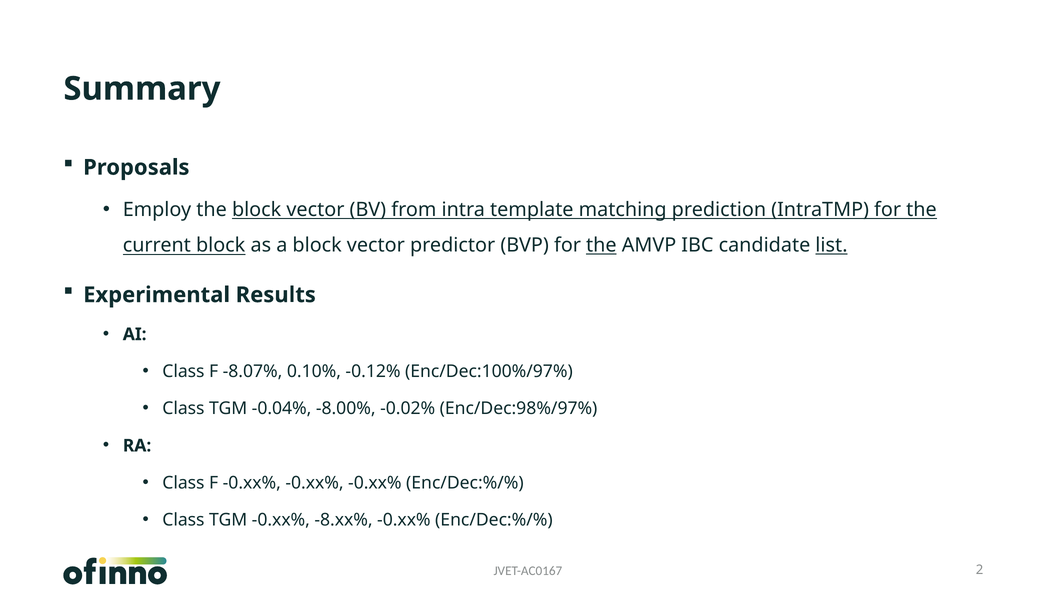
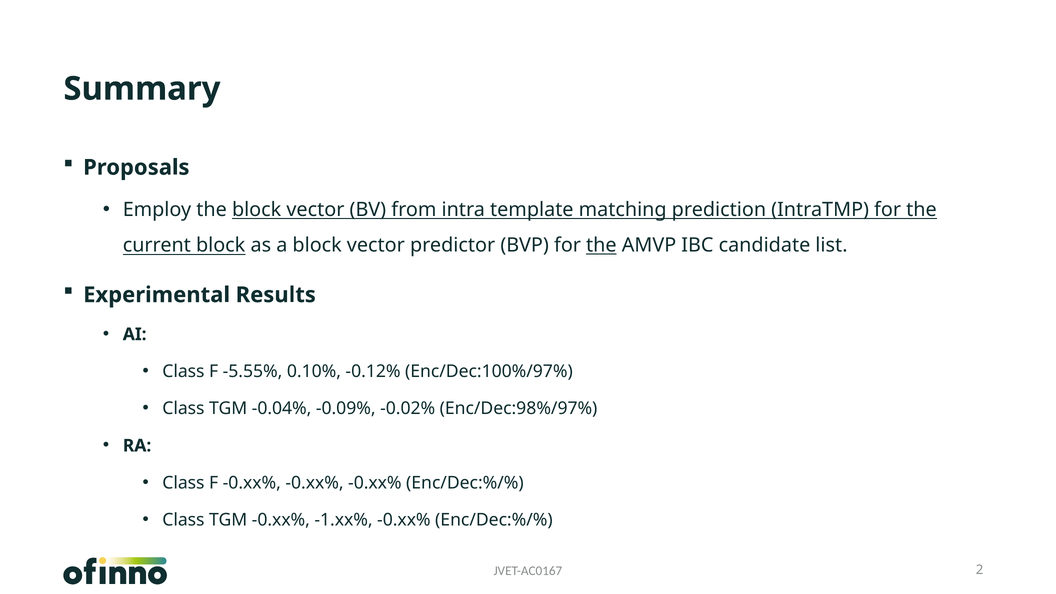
list underline: present -> none (831, 245)
-8.07%: -8.07% -> -5.55% (253, 371)
-8.00%: -8.00% -> -0.09% (346, 409)
-8.xx%: -8.xx% -> -1.xx% (344, 520)
